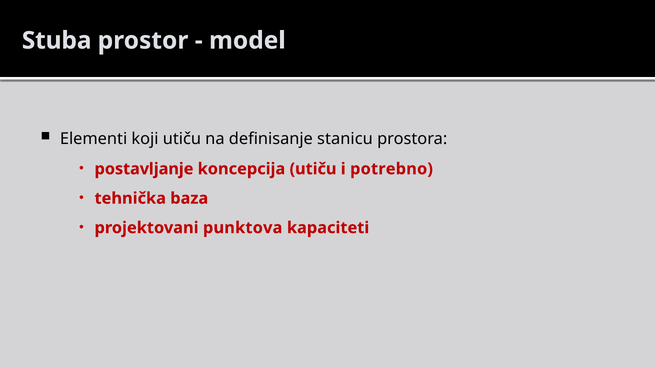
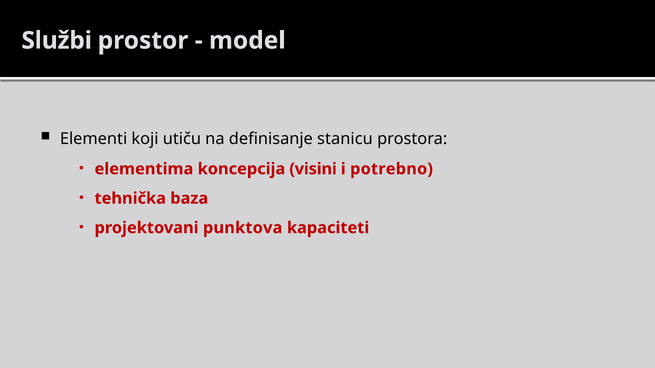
Stuba: Stuba -> Službi (57, 41)
postavljanje: postavljanje -> elementima (144, 169)
koncepcija utiču: utiču -> visini (313, 169)
